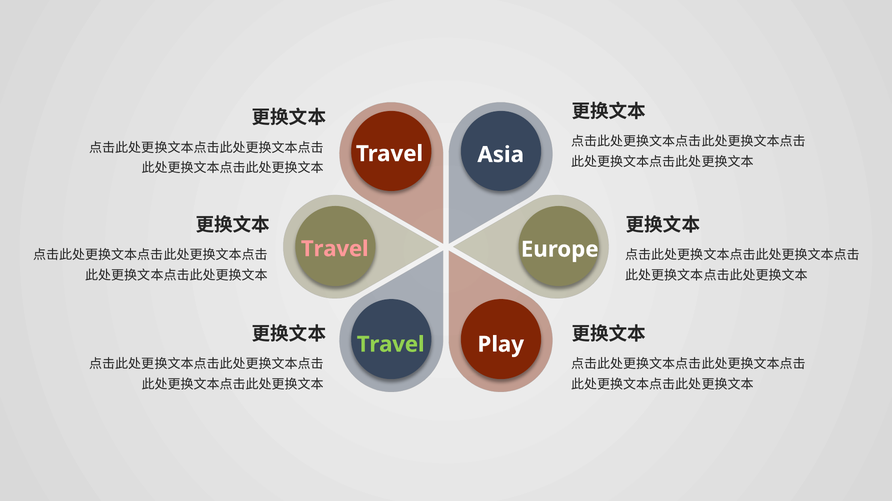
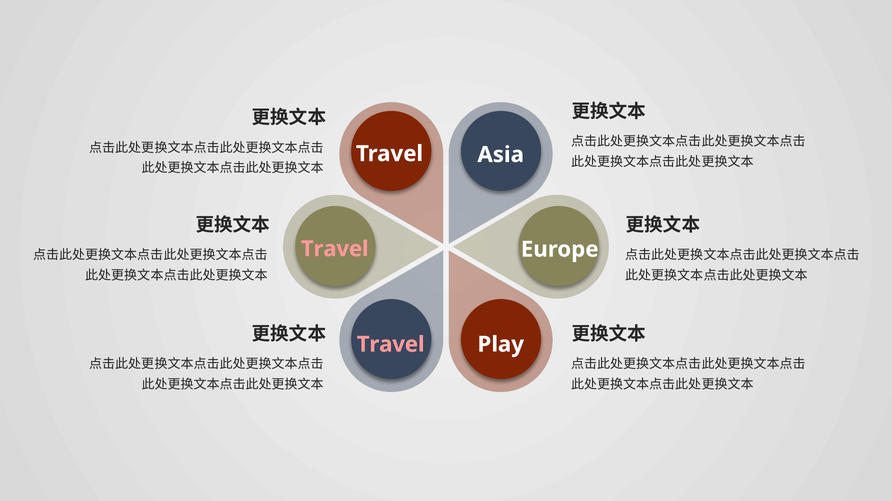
Travel colour: light green -> pink (391, 345)
